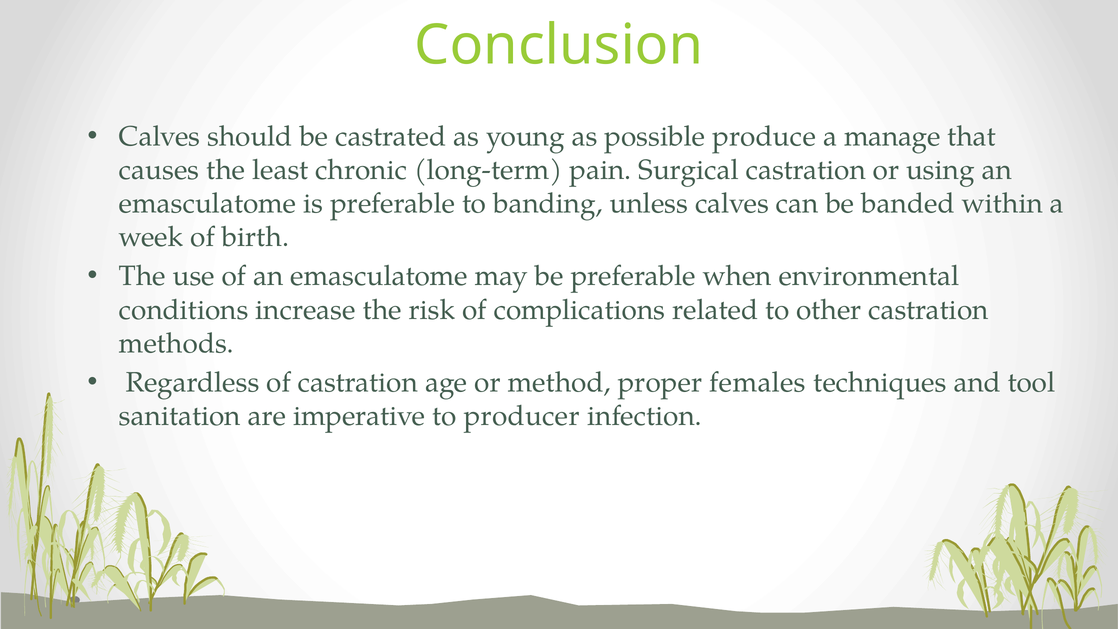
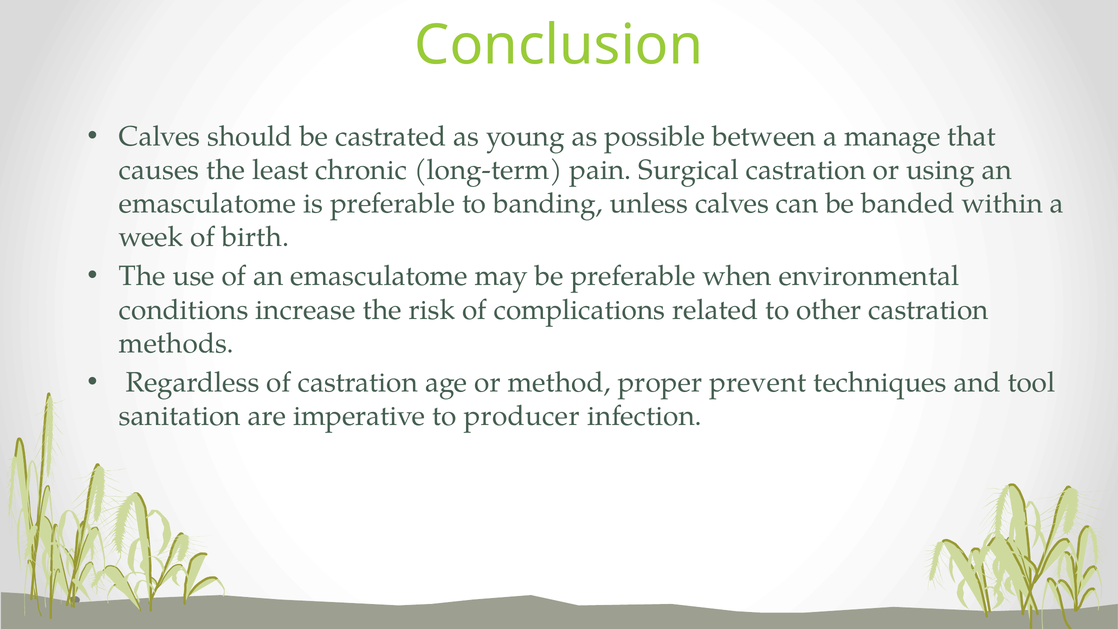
produce: produce -> between (764, 136)
females: females -> prevent (758, 382)
